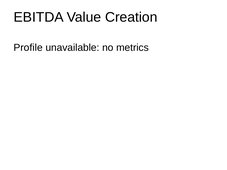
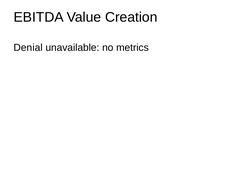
Profile: Profile -> Denial (28, 48)
